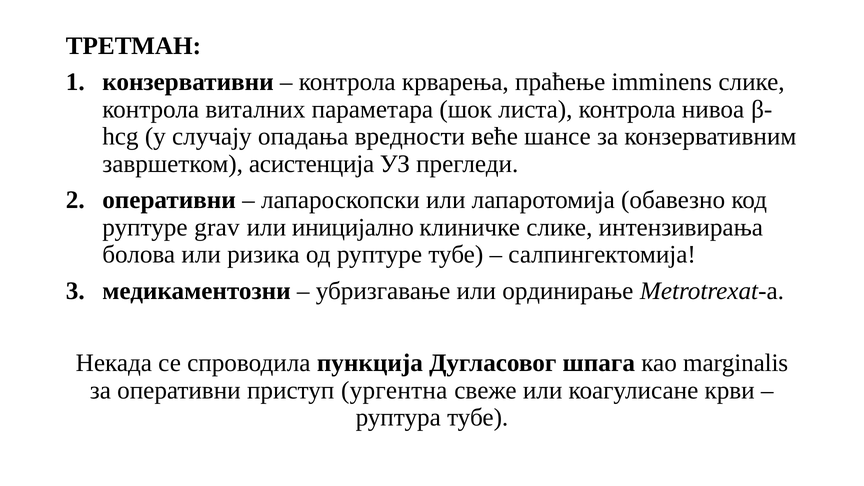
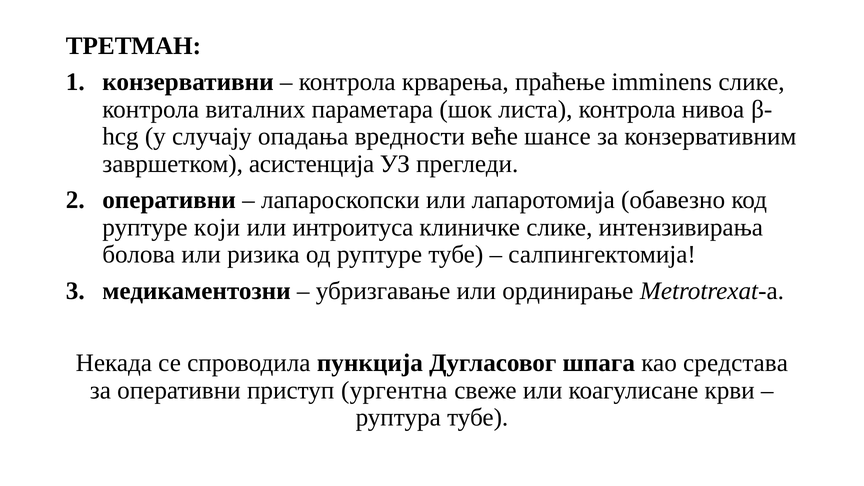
grav: grav -> који (217, 227)
иницијално: иницијално -> интроитуса (353, 227)
marginalis: marginalis -> средстава (736, 363)
